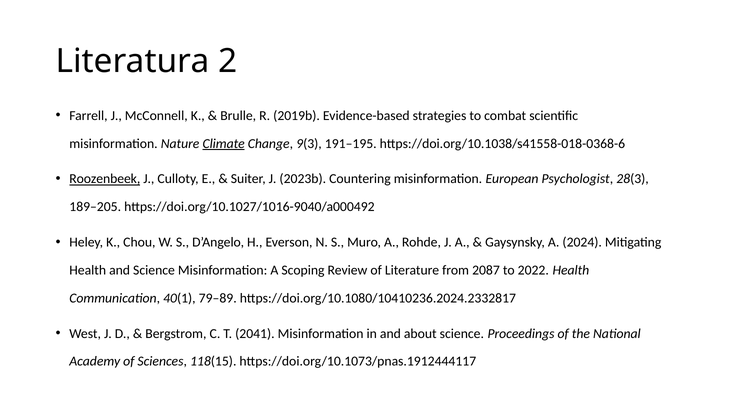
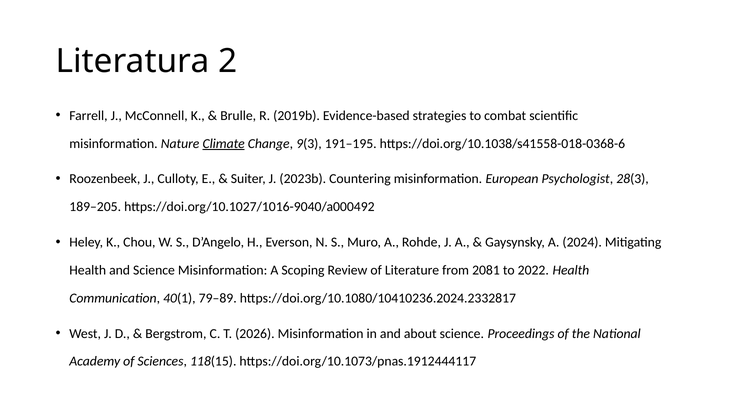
Roozenbeek underline: present -> none (105, 179)
2087: 2087 -> 2081 (486, 271)
2041: 2041 -> 2026 (255, 334)
